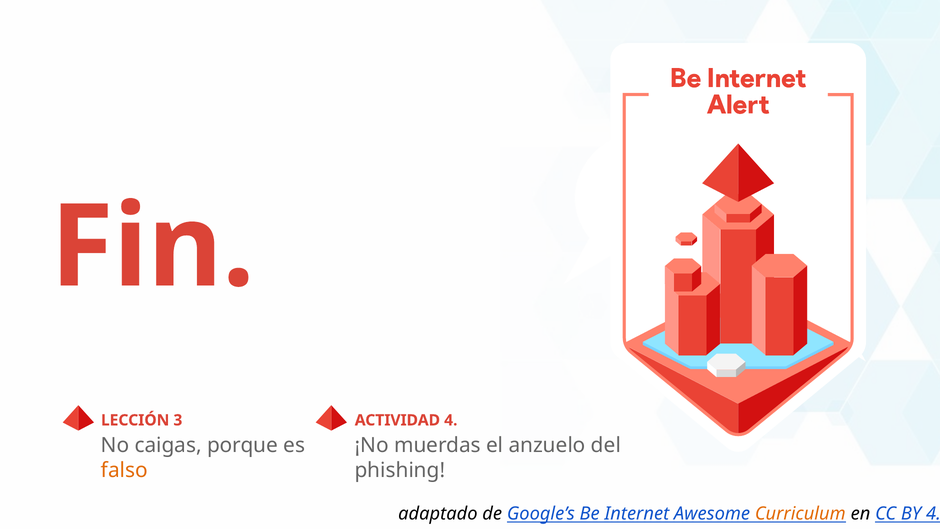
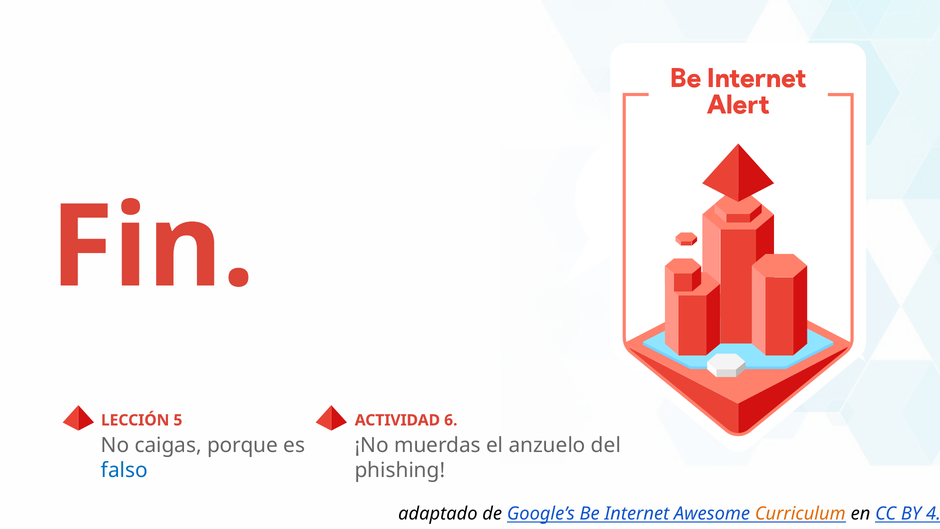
3: 3 -> 5 (178, 420)
4: 4 -> 6 (451, 420)
falso colour: orange -> blue (124, 470)
